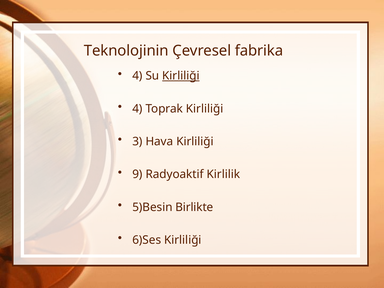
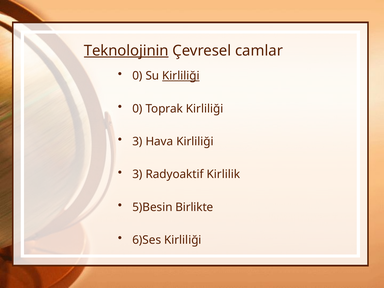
Teknolojinin underline: none -> present (126, 51)
fabrika: fabrika -> camlar (259, 51)
4: 4 -> 0 (137, 76)
4: 4 -> 0 (137, 109)
9: 9 -> 3 (137, 174)
